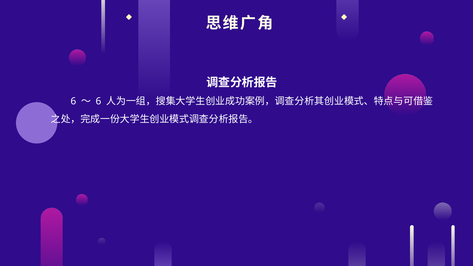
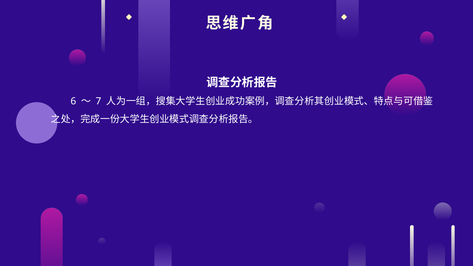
6: 6 -> 7 (98, 101)
